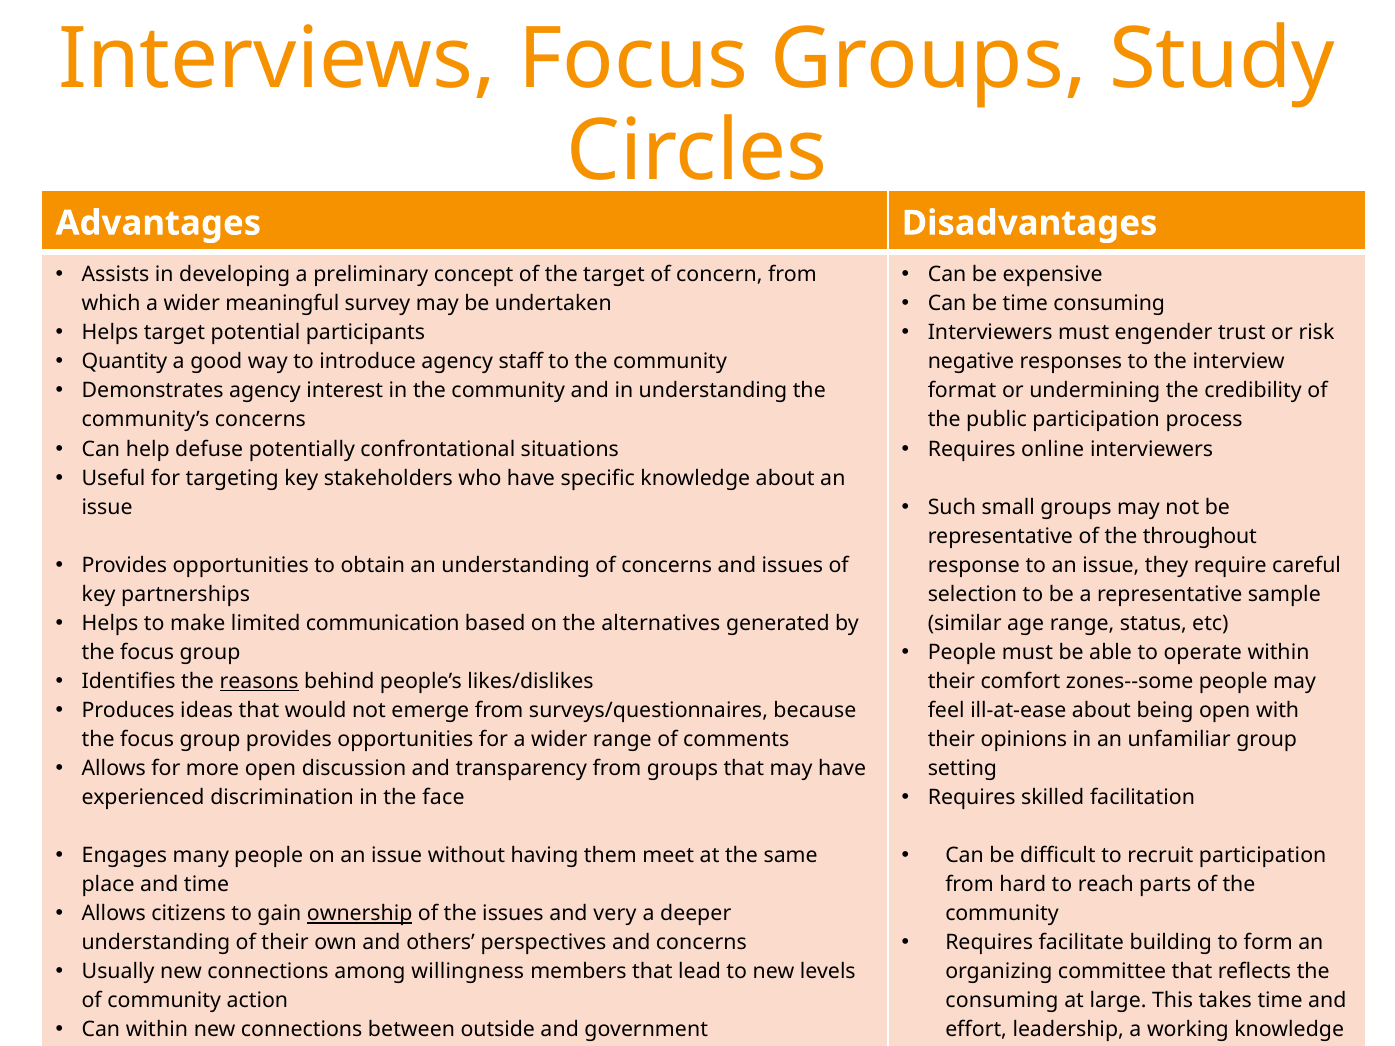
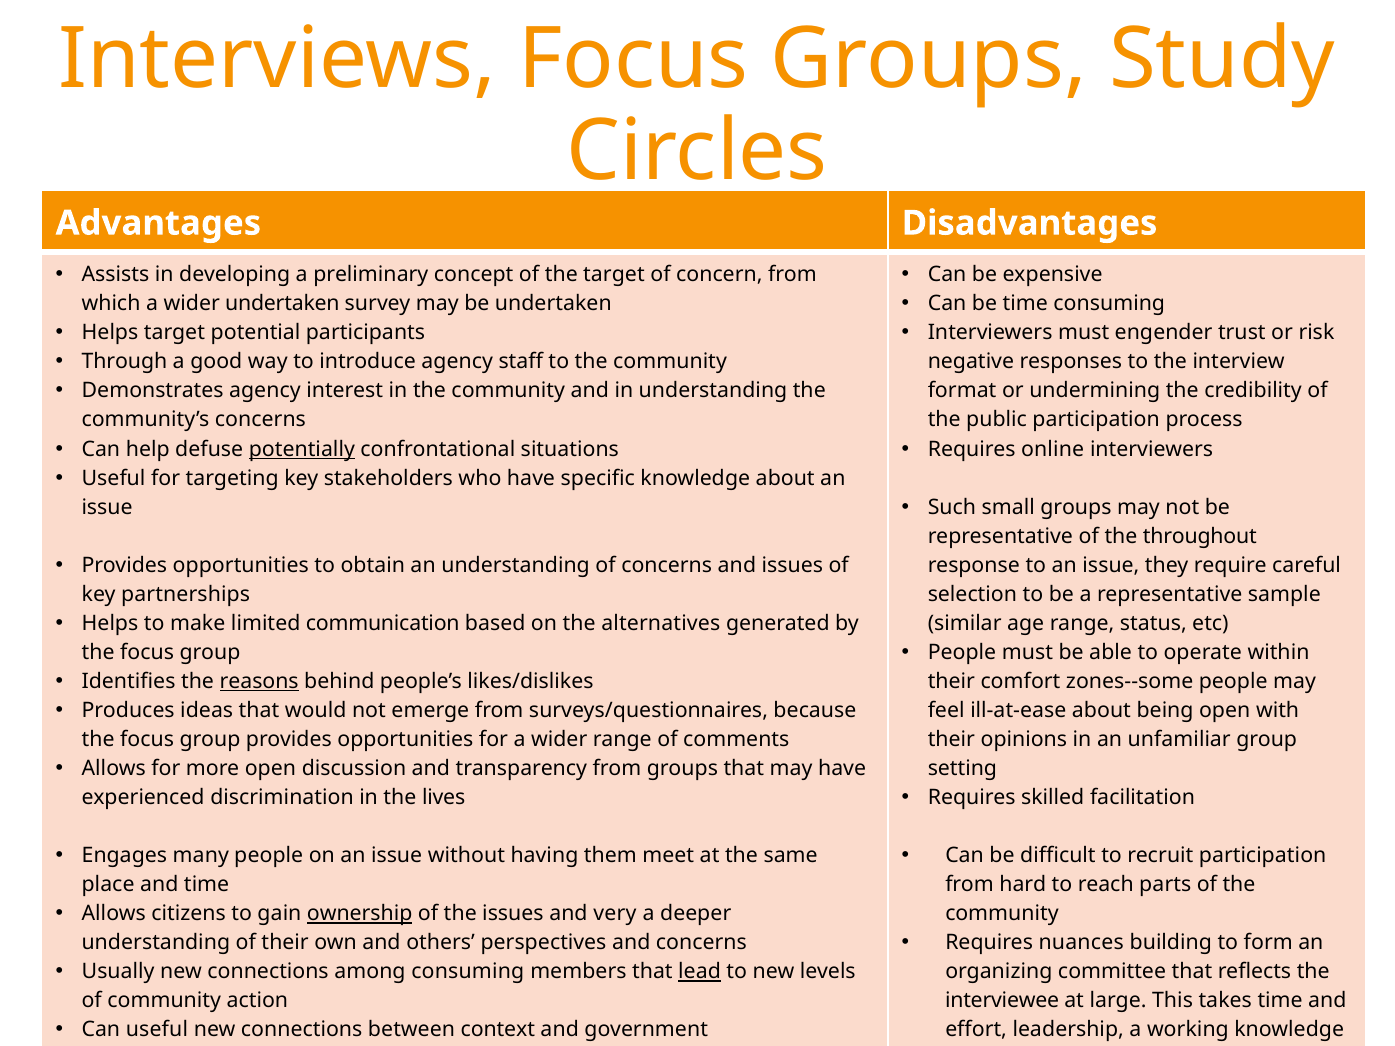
wider meaningful: meaningful -> undertaken (282, 304)
Quantity: Quantity -> Through (124, 362)
potentially underline: none -> present (302, 449)
face: face -> lives (444, 798)
facilitate: facilitate -> nuances (1081, 943)
among willingness: willingness -> consuming (468, 972)
lead underline: none -> present (700, 972)
consuming: consuming -> interviewee (1002, 1001)
Can within: within -> useful (157, 1030)
outside: outside -> context (498, 1030)
